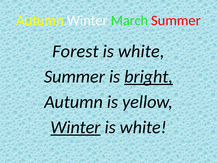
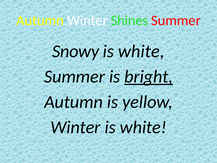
March: March -> Shines (129, 20)
Forest: Forest -> Snowy (76, 51)
Winter underline: present -> none (75, 127)
